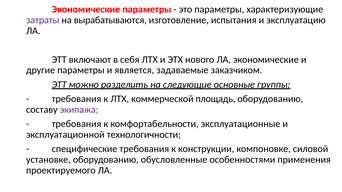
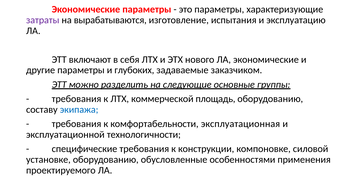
является: является -> глубоких (134, 70)
экипажа colour: purple -> blue (79, 110)
эксплуатационные: эксплуатационные -> эксплуатационная (240, 124)
